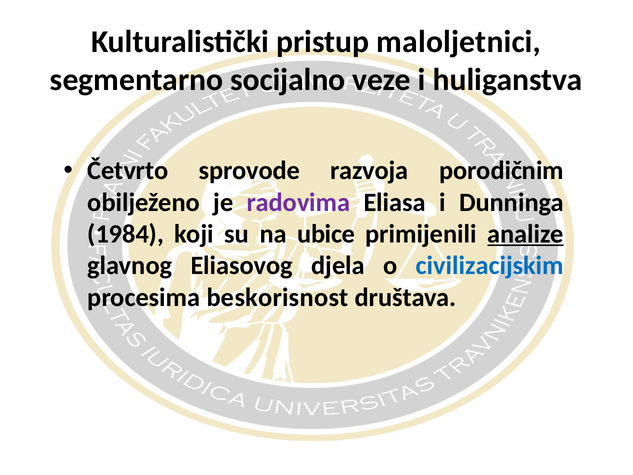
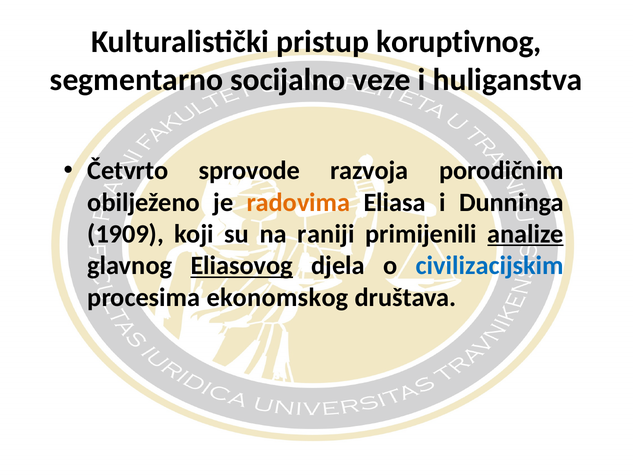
maloljetnici: maloljetnici -> koruptivnog (459, 42)
radovima colour: purple -> orange (298, 202)
1984: 1984 -> 1909 (126, 234)
ubice: ubice -> raniji (326, 234)
Eliasovog underline: none -> present (242, 266)
beskorisnost: beskorisnost -> ekonomskog (277, 297)
